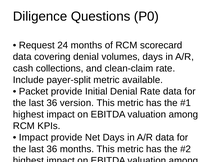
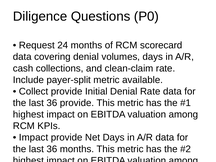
Packet: Packet -> Collect (34, 91)
36 version: version -> provide (77, 103)
